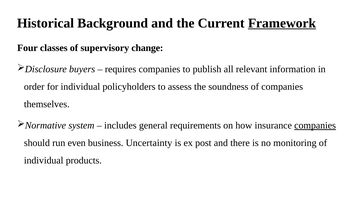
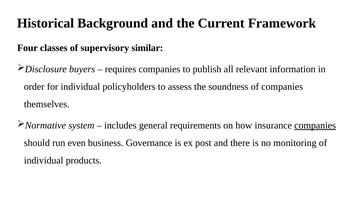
Framework underline: present -> none (282, 23)
change: change -> similar (147, 48)
Uncertainty: Uncertainty -> Governance (149, 143)
